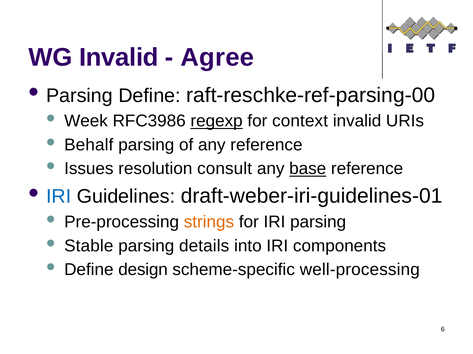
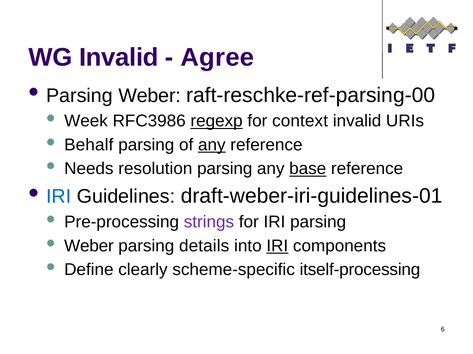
Parsing Define: Define -> Weber (150, 96)
any underline: none -> present (212, 145)
Issues: Issues -> Needs (89, 169)
resolution consult: consult -> parsing (225, 169)
strings colour: orange -> purple (209, 222)
Stable: Stable -> Weber (89, 246)
IRI underline: none -> present (277, 246)
design: design -> clearly (143, 270)
well-processing: well-processing -> itself-processing (360, 270)
